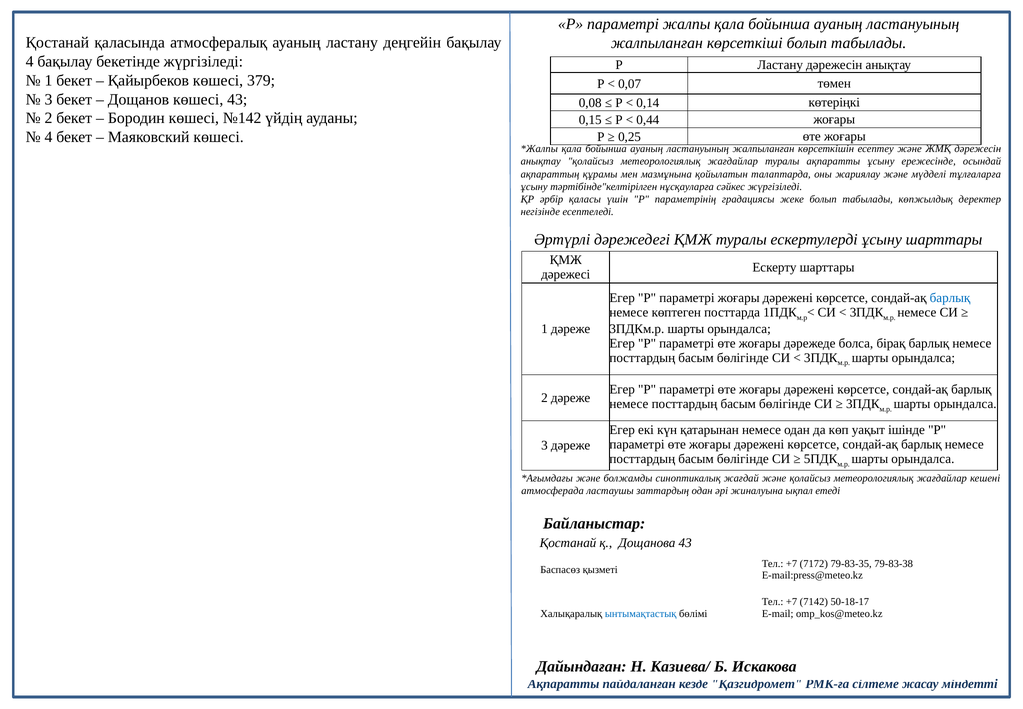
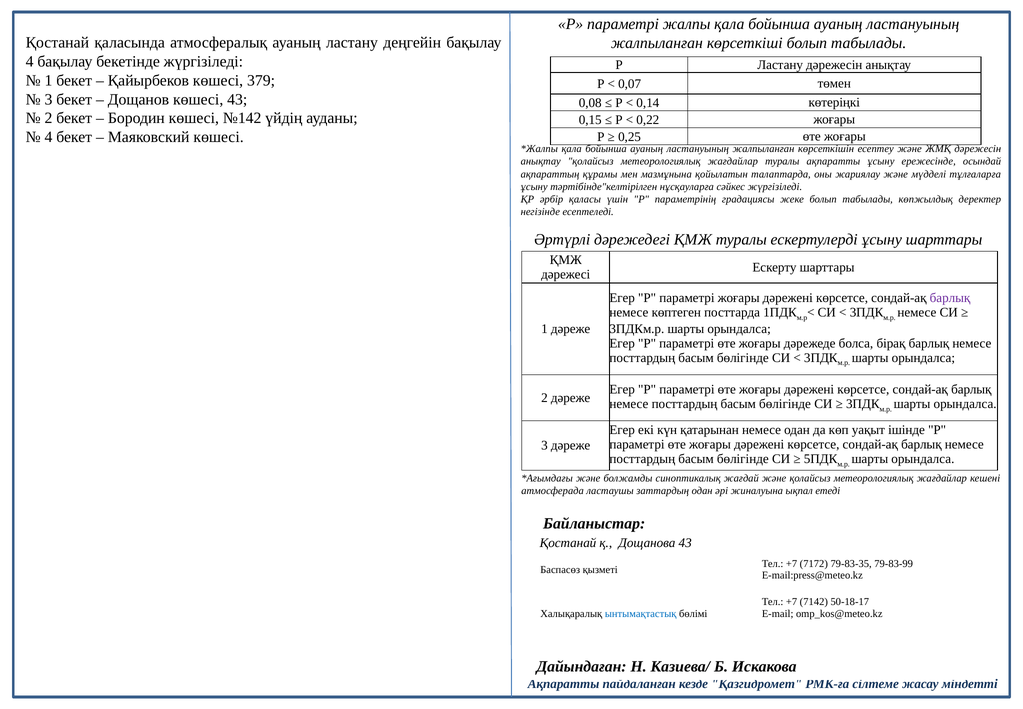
0,44: 0,44 -> 0,22 (648, 120)
барлық colour: blue -> purple (950, 298)
79-83-38: 79-83-38 -> 79-83-99 (894, 563)
